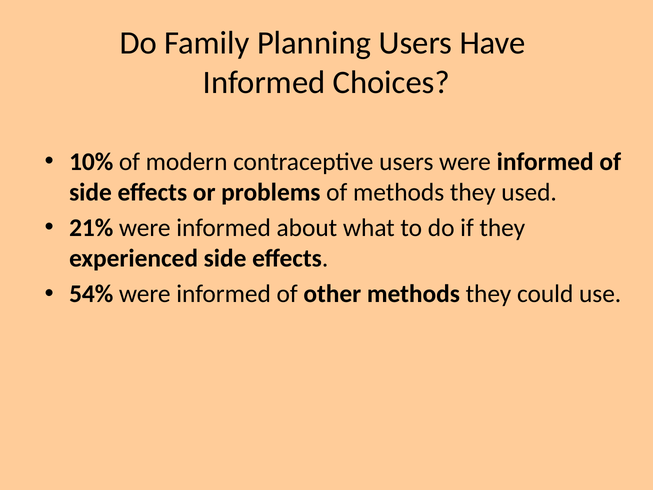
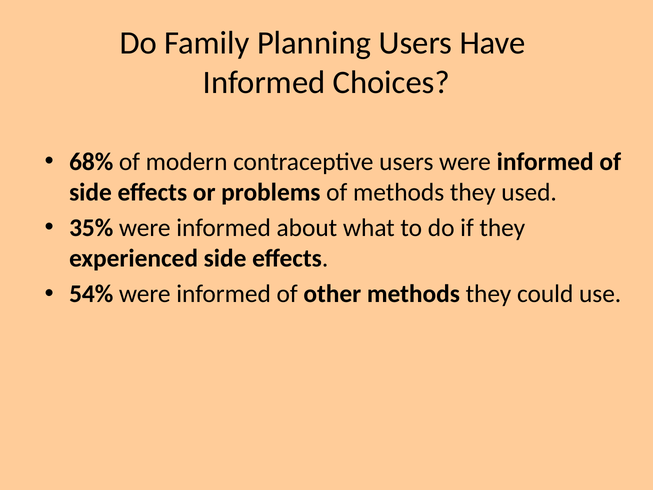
10%: 10% -> 68% (91, 162)
21%: 21% -> 35% (91, 228)
